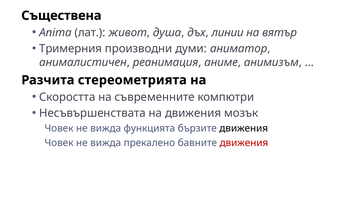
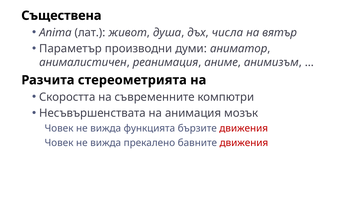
линии: линии -> числа (227, 33)
Тримерния: Тримерния -> Параметър (71, 49)
на движения: движения -> анимация (193, 113)
движения colour: black -> red (244, 128)
